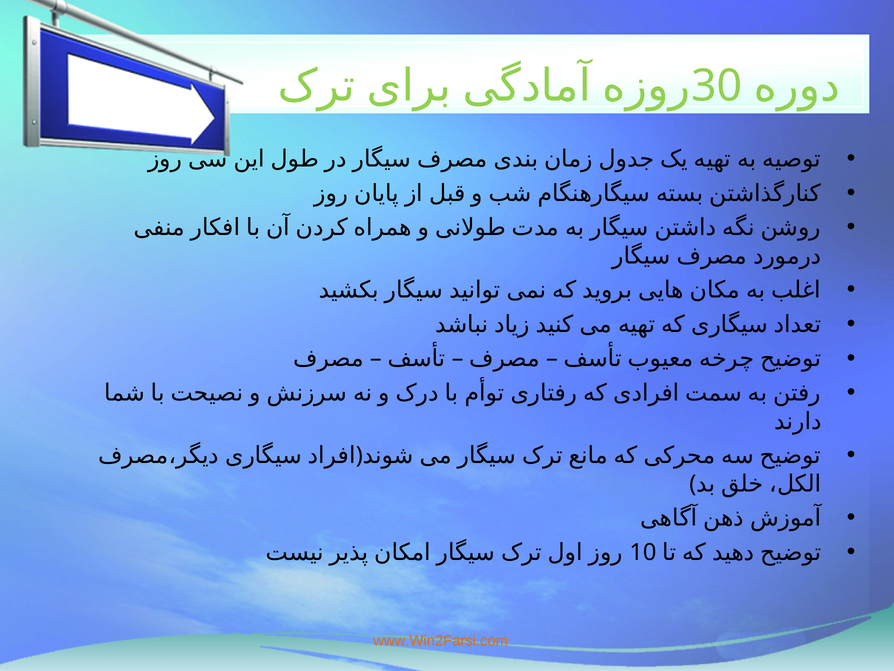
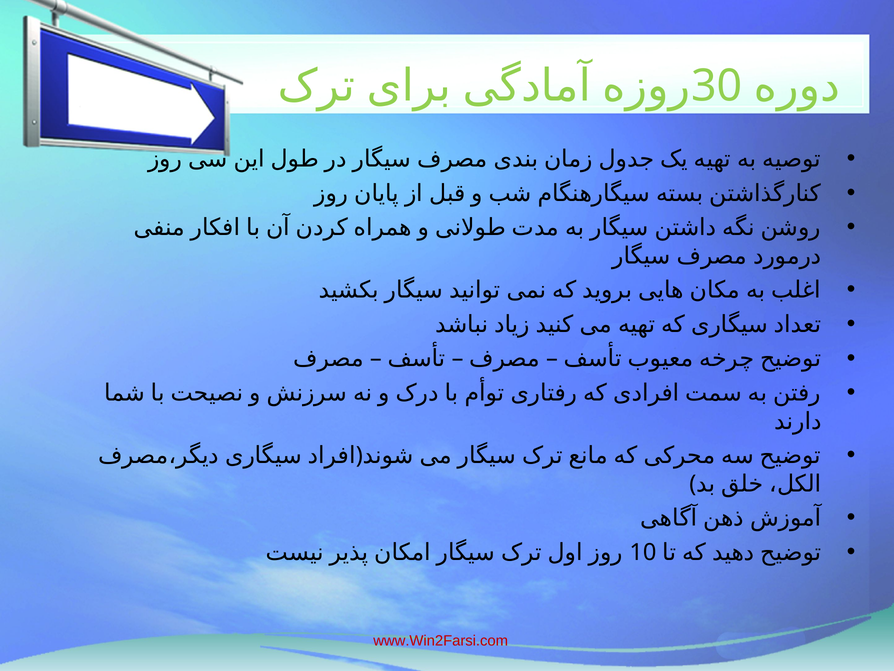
www.Win2Farsi.com colour: orange -> red (441, 640)
